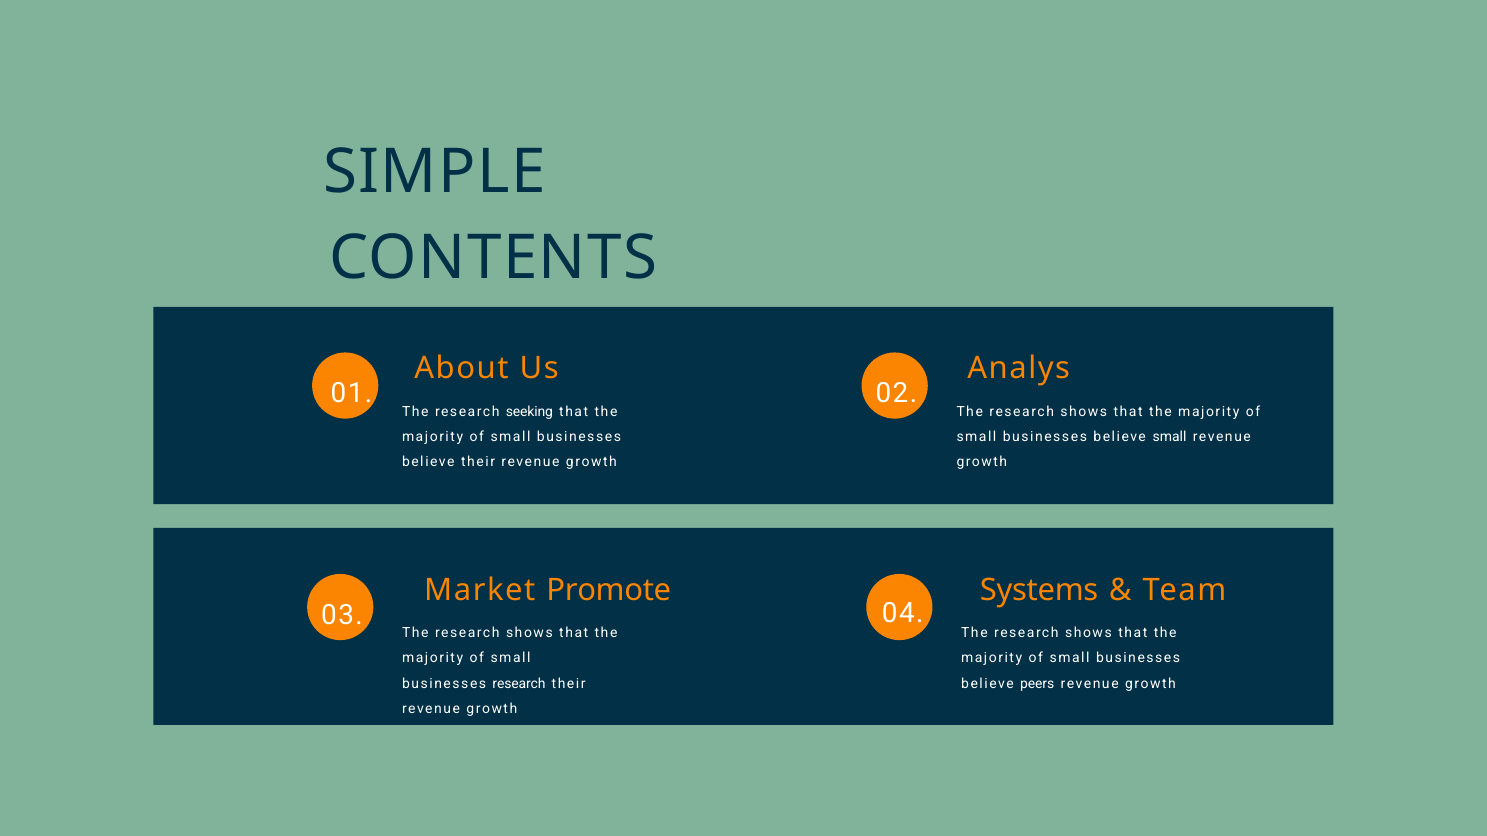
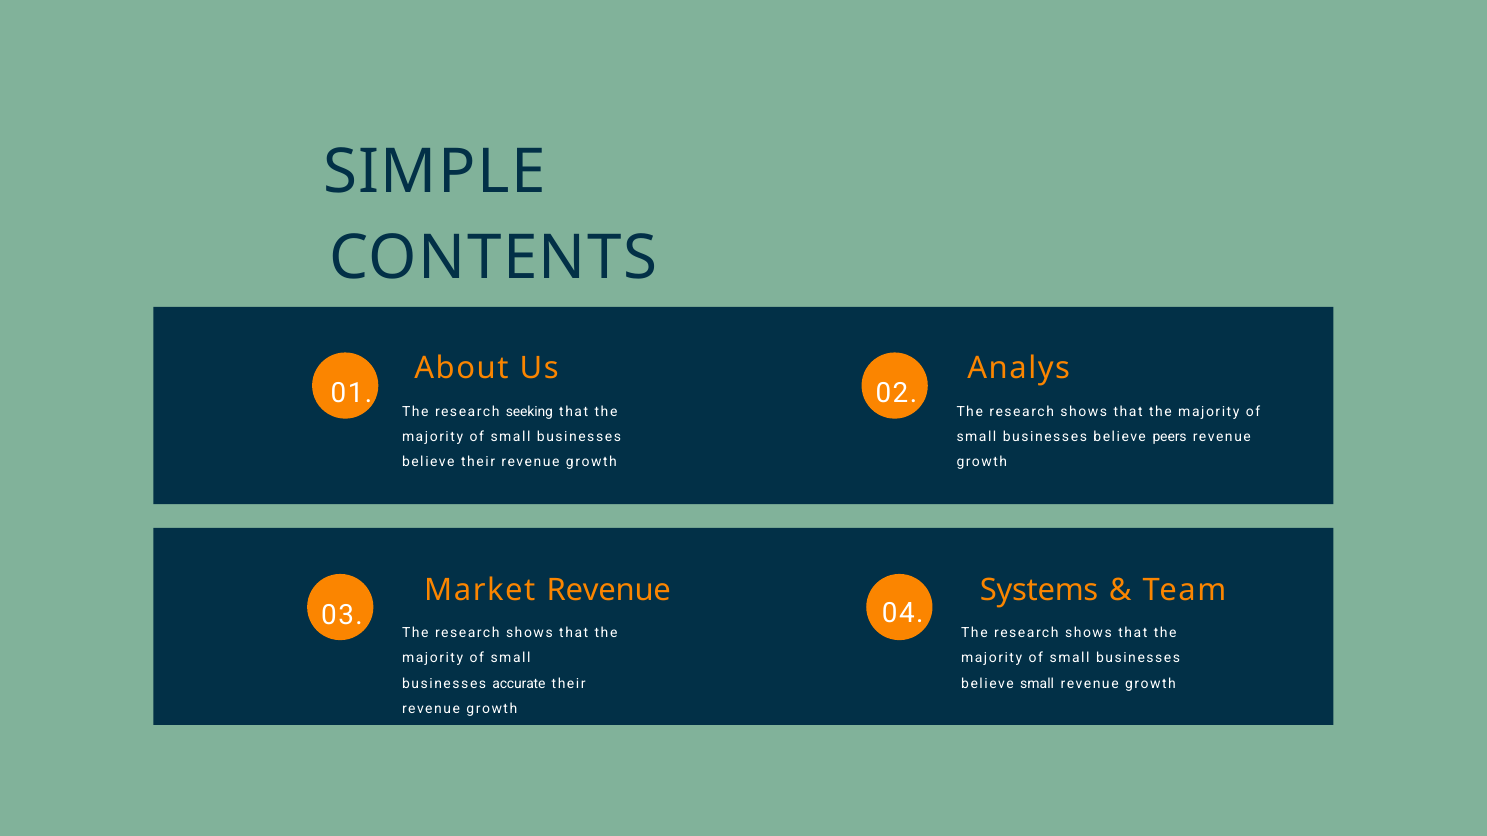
believe small: small -> peers (1170, 437)
Market Promote: Promote -> Revenue (609, 590)
businesses research: research -> accurate (519, 684)
believe peers: peers -> small (1037, 684)
